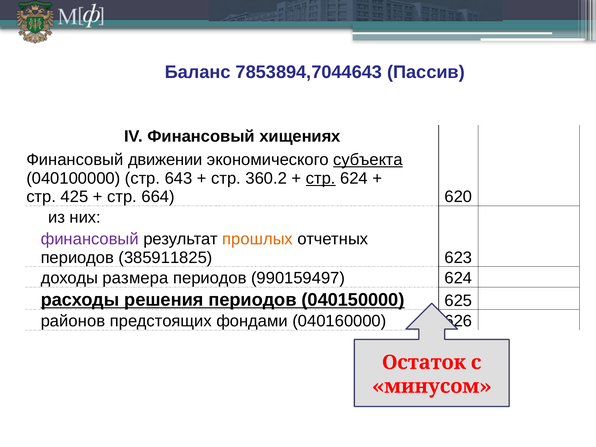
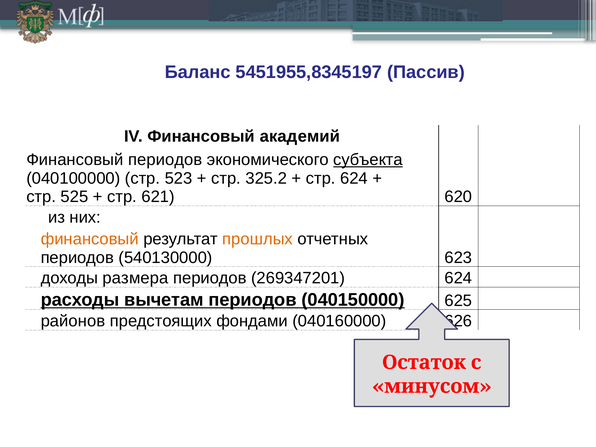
7853894,7044643: 7853894,7044643 -> 5451955,8345197 (309, 72)
хищениях: хищениях -> академий (300, 137)
Финансовый движении: движении -> периодов (165, 160)
643: 643 -> 523 (179, 178)
360.2: 360.2 -> 325.2 (266, 178)
стр underline: present -> none (321, 178)
425: 425 -> 525 (74, 197)
664: 664 -> 621 (158, 197)
финансовый colour: purple -> orange (90, 239)
385911825: 385911825 -> 540130000 (165, 258)
990159497: 990159497 -> 269347201 (298, 278)
решения: решения -> вычетам (164, 300)
